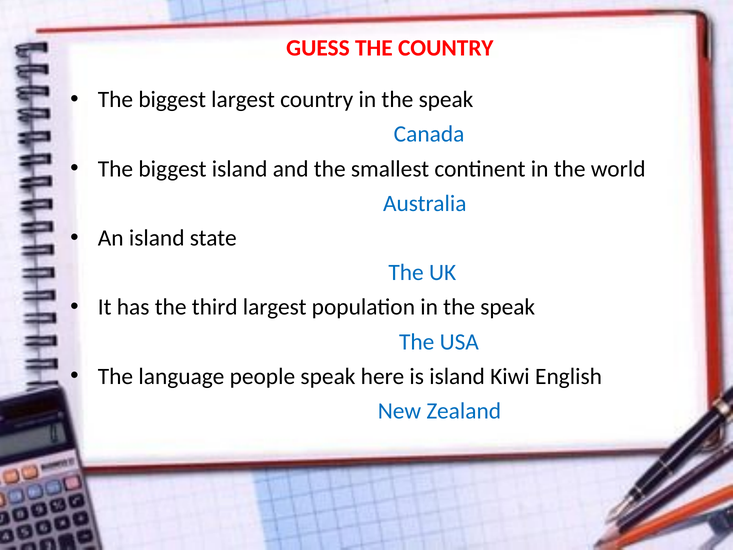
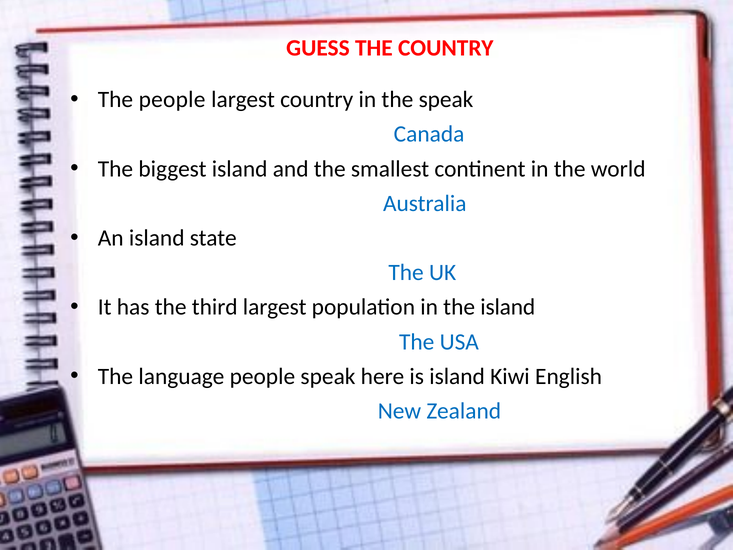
biggest: biggest -> people (172, 100)
population in the speak: speak -> island (508, 307)
